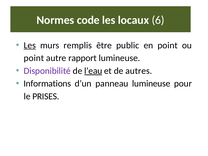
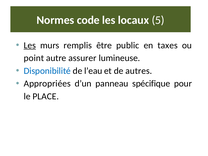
6: 6 -> 5 (158, 20)
en point: point -> taxes (168, 45)
rapport: rapport -> assurer (82, 58)
Disponibilité colour: purple -> blue (47, 71)
l’eau underline: present -> none (93, 71)
Informations: Informations -> Appropriées (47, 84)
panneau lumineuse: lumineuse -> spécifique (151, 84)
PRISES: PRISES -> PLACE (46, 96)
